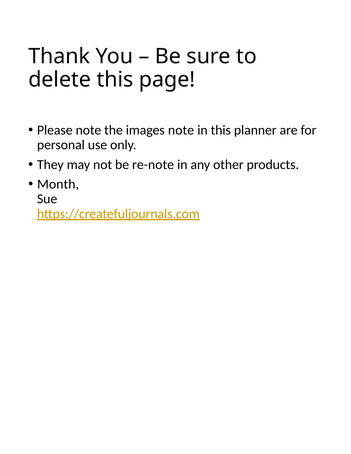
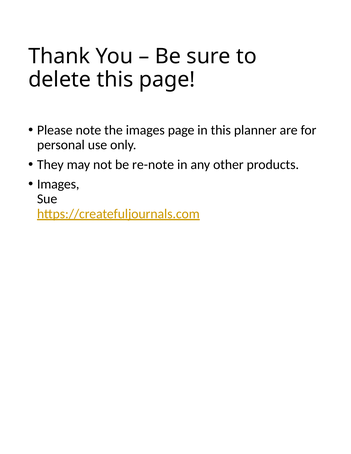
images note: note -> page (181, 130)
Month: Month -> Images (58, 184)
